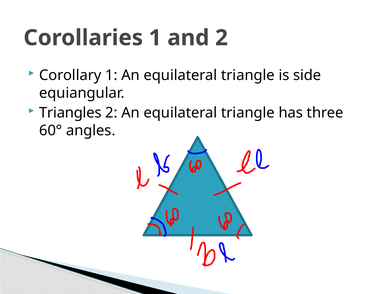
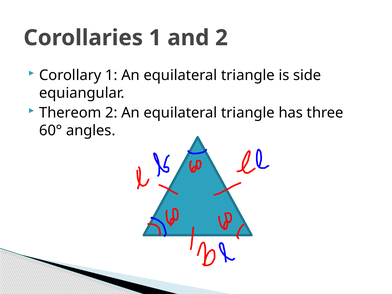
Triangles: Triangles -> Thereom (70, 113)
